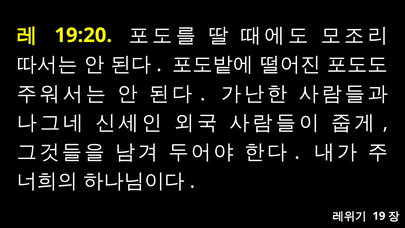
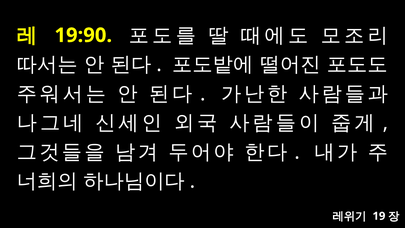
19:20: 19:20 -> 19:90 (83, 35)
